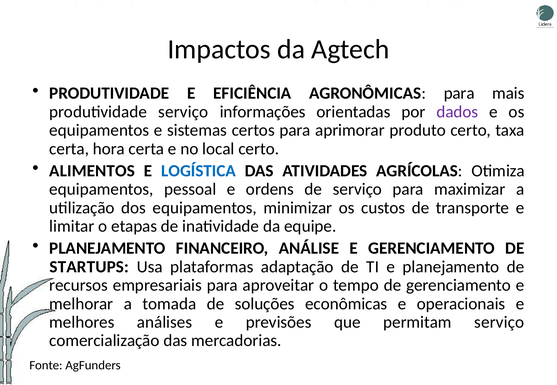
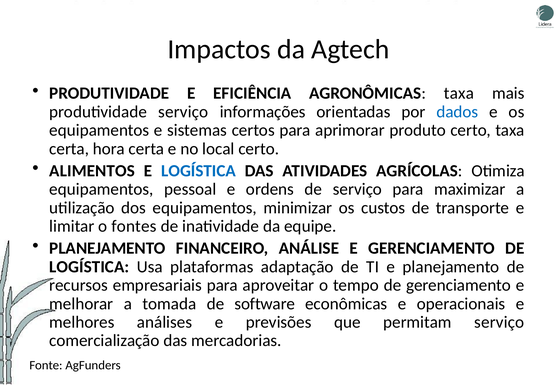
AGRONÔMICAS para: para -> taxa (459, 93)
dados colour: purple -> blue (457, 112)
etapas: etapas -> fontes (134, 227)
STARTUPS: STARTUPS -> LOGÍSTICA (89, 267)
soluções: soluções -> software (265, 304)
